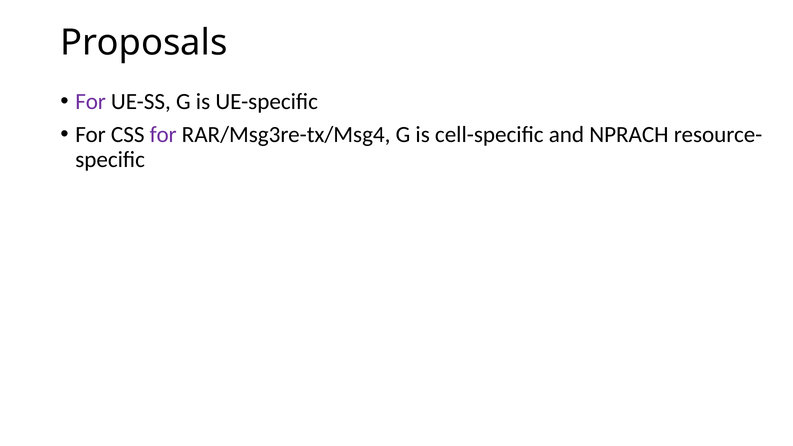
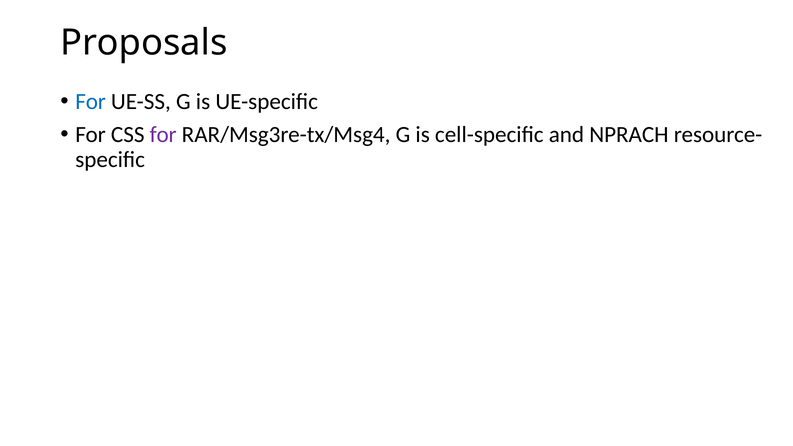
For colour: purple -> blue (91, 102)
